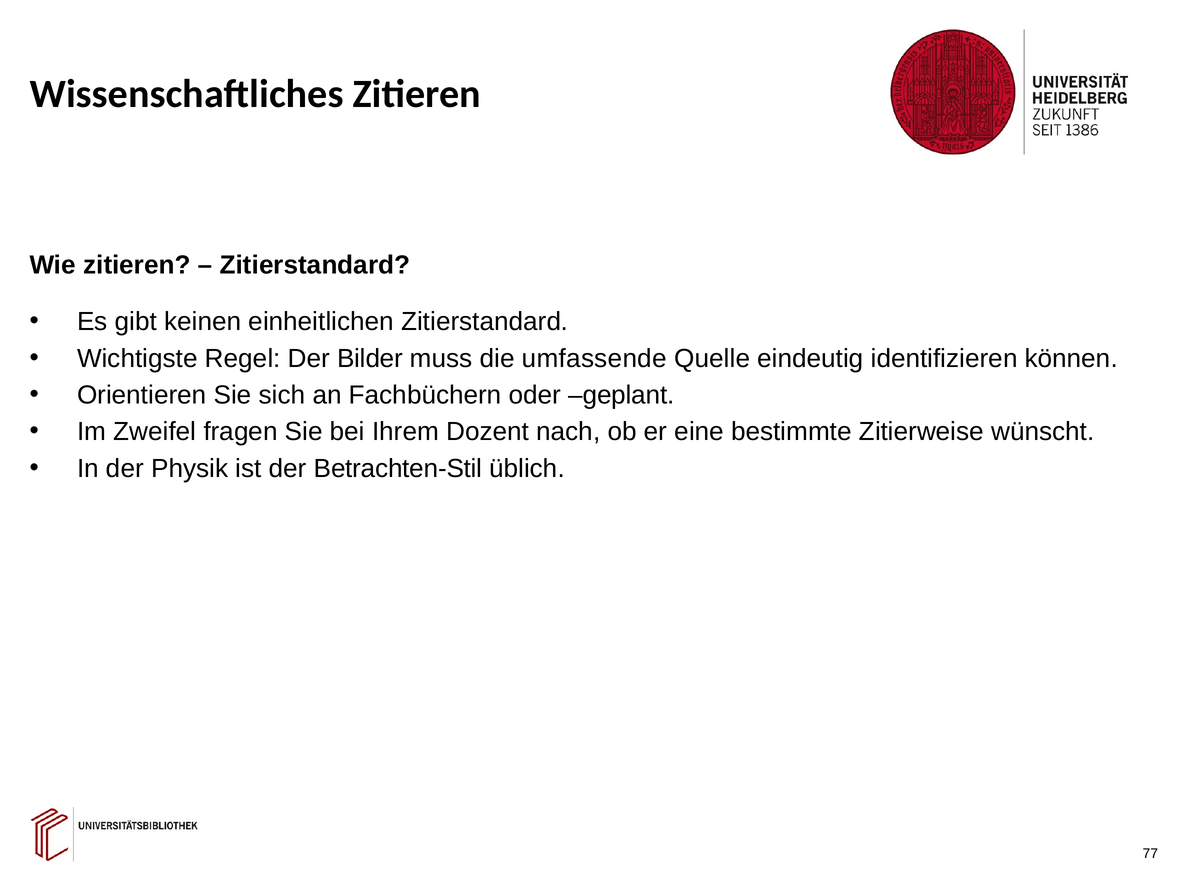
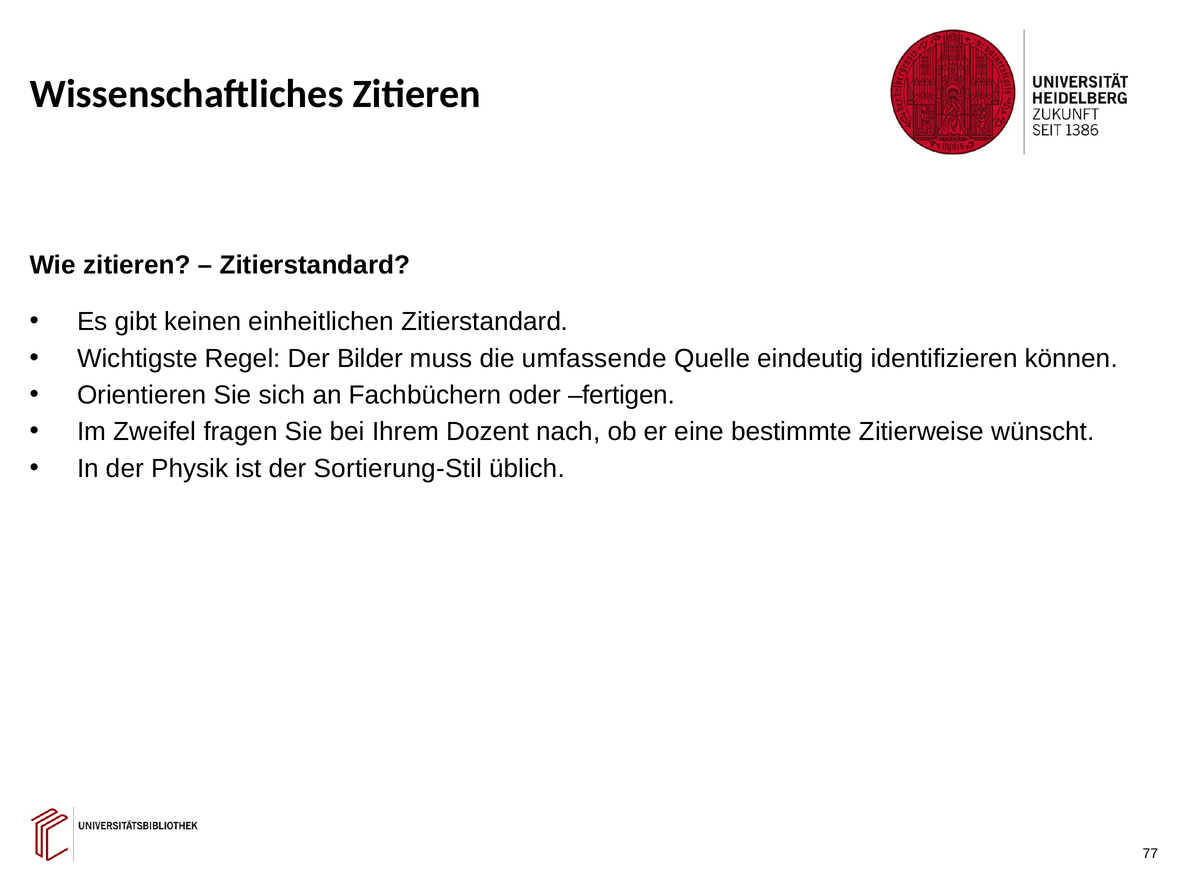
geplant: geplant -> fertigen (622, 395)
Betrachten-Stil: Betrachten-Stil -> Sortierung-Stil (398, 468)
